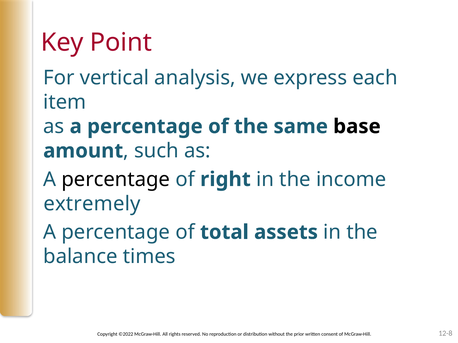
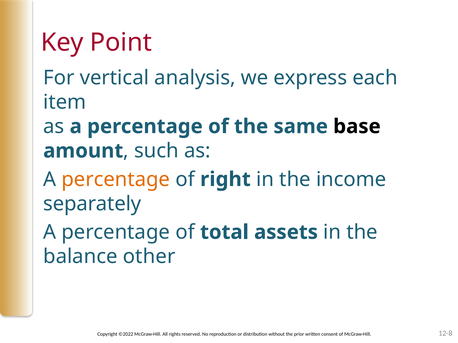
percentage colour: black -> orange (116, 180)
extremely: extremely -> separately (92, 204)
times: times -> other (149, 257)
